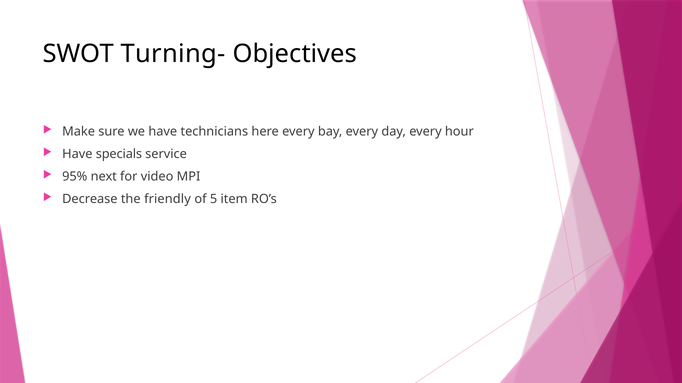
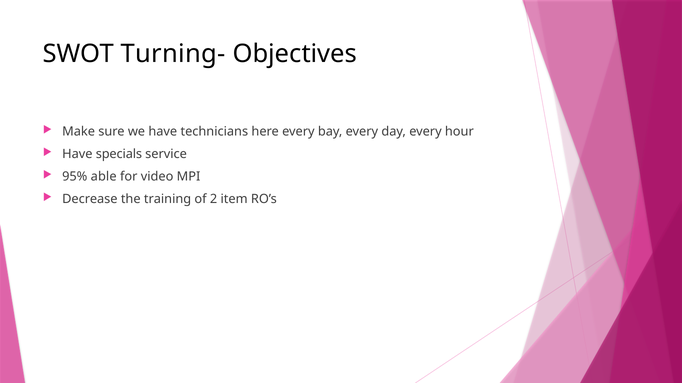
next: next -> able (104, 177)
friendly: friendly -> training (168, 199)
5: 5 -> 2 (214, 199)
